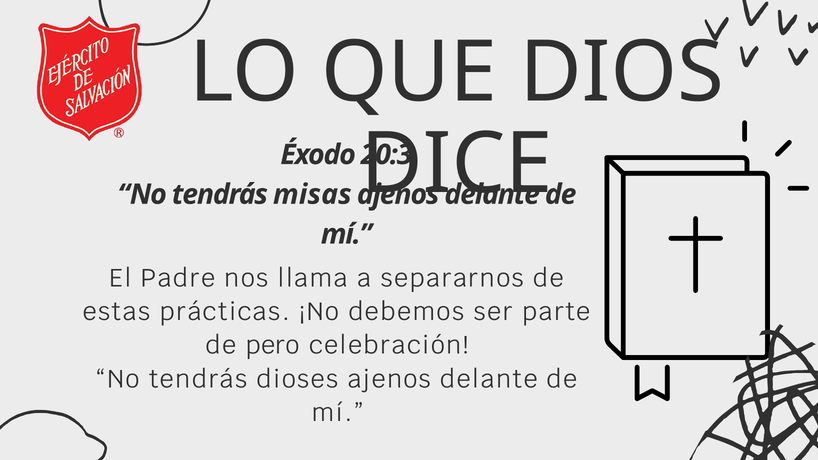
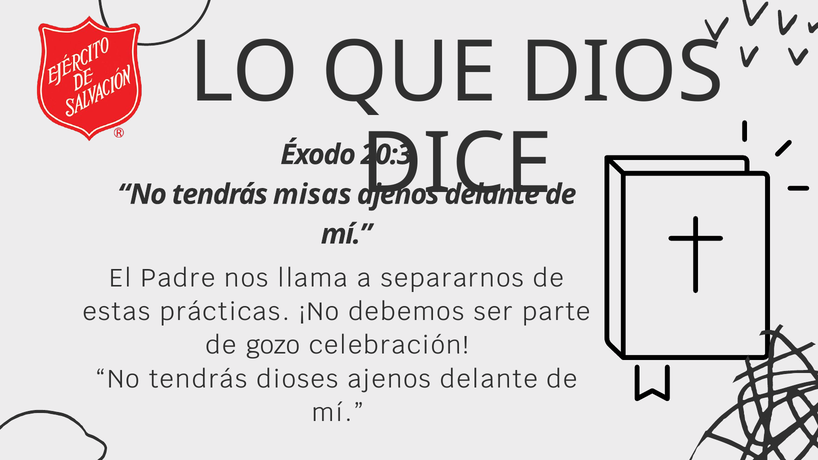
pero: pero -> gozo (273, 346)
